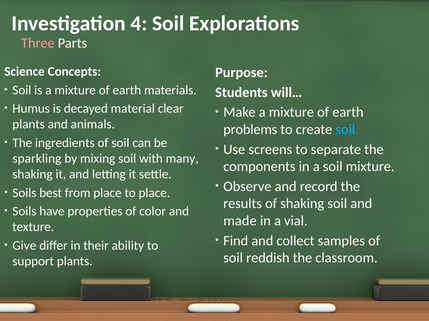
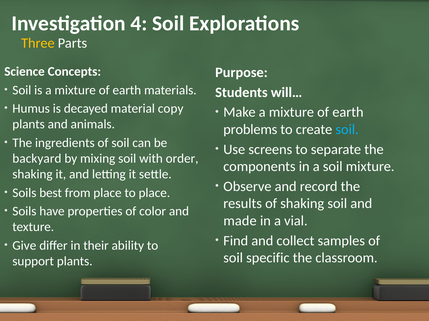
Three colour: pink -> yellow (38, 43)
clear: clear -> copy (171, 109)
sparkling: sparkling -> backyard (37, 159)
many: many -> order (182, 159)
reddish: reddish -> specific (268, 258)
